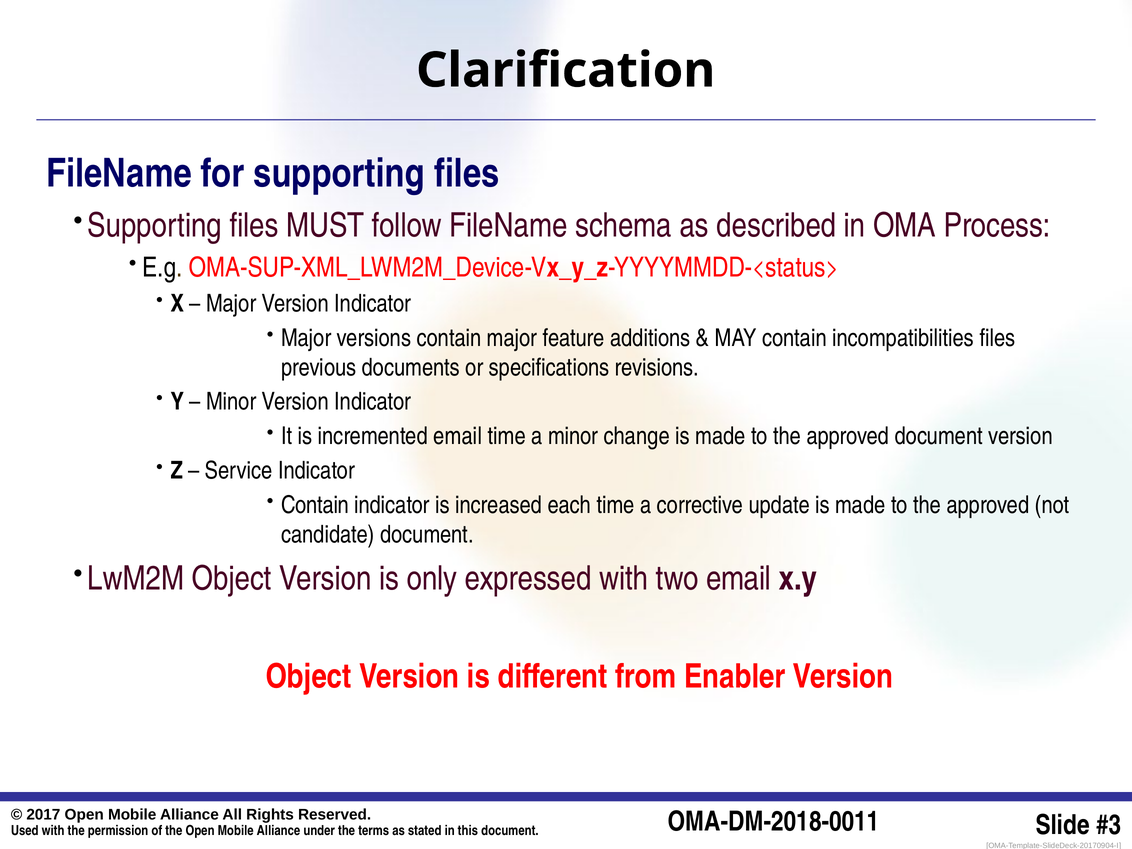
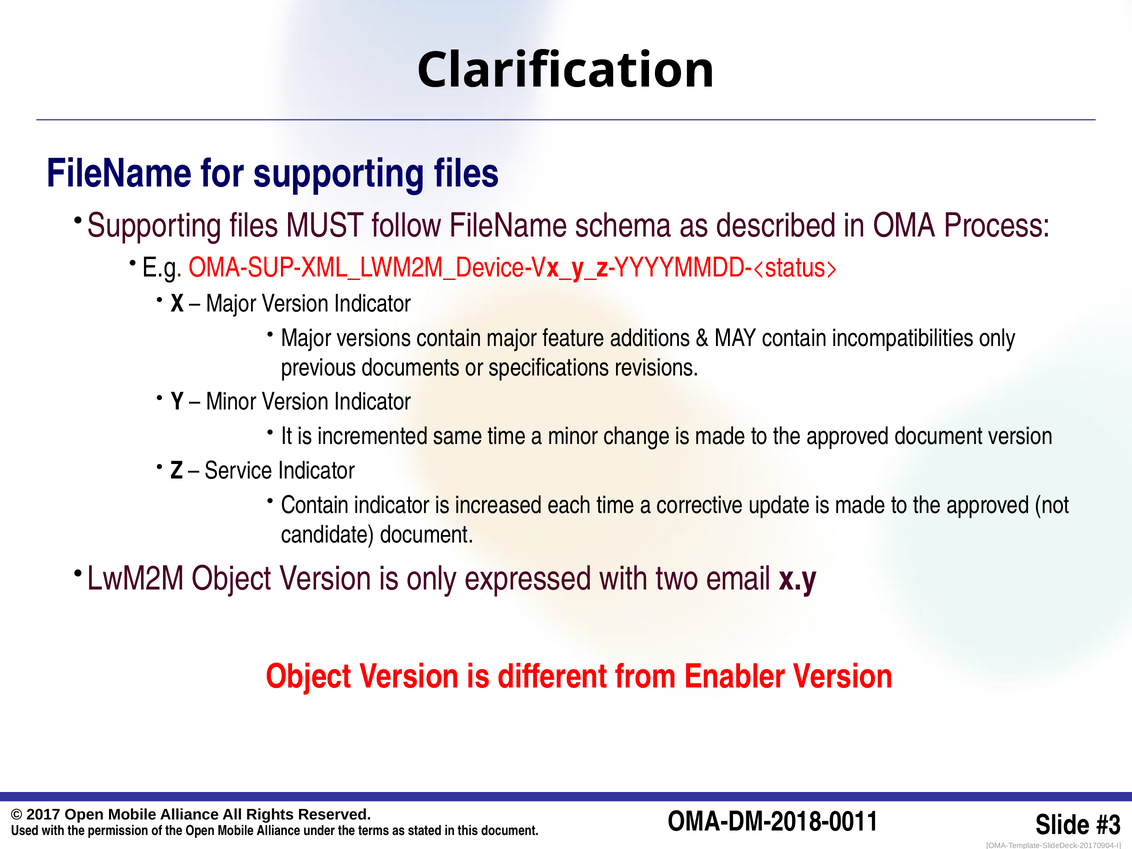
incompatibilities files: files -> only (998, 338)
incremented email: email -> same (458, 436)
